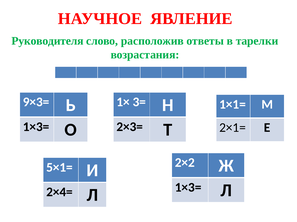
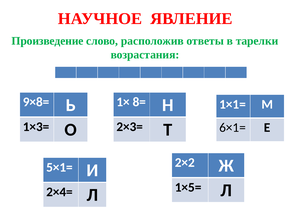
Руководителя: Руководителя -> Произведение (48, 41)
9×3=: 9×3= -> 9×8= (36, 102)
3=: 3= -> 8= (139, 102)
2×1=: 2×1= -> 6×1= (233, 128)
1×3=: 1×3= -> 1×5= (188, 188)
